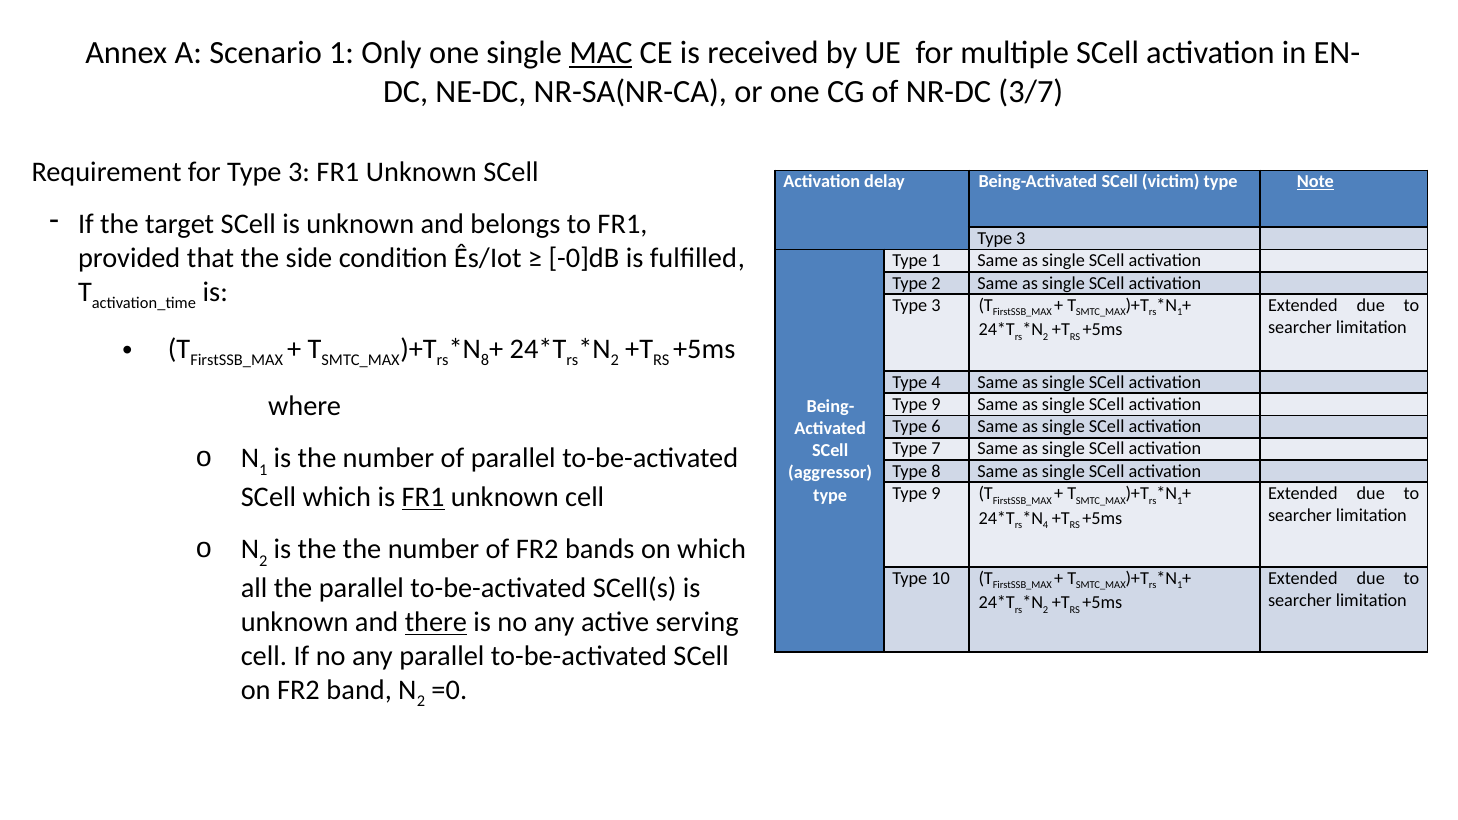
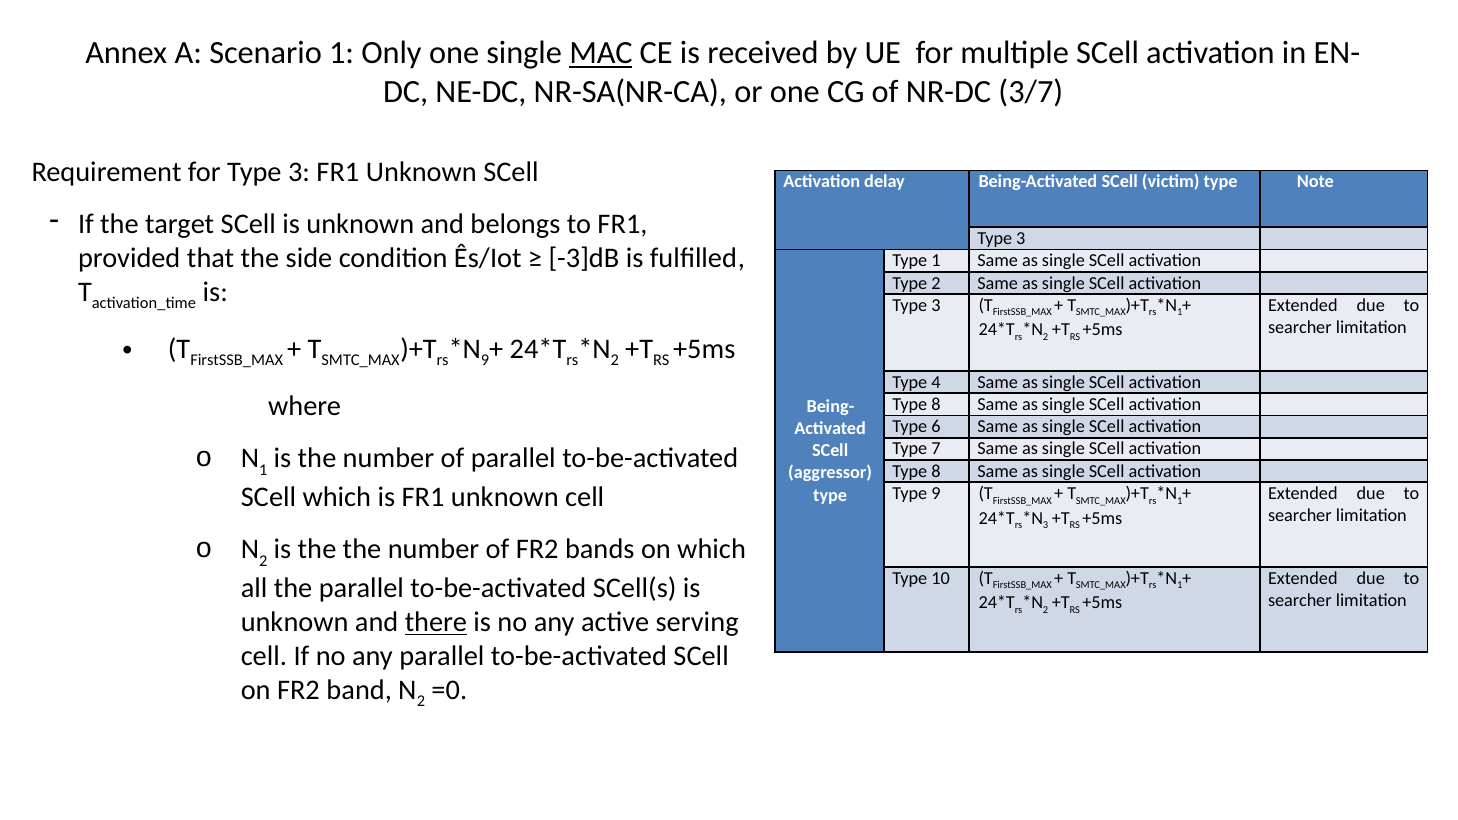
Note underline: present -> none (1315, 182)
-0]dB: -0]dB -> -3]dB (584, 258)
8: 8 -> 9 (485, 360)
9: 9 -> 8 (936, 405)
FR1 underline: present -> none (423, 497)
4: 4 -> 3 (1046, 525)
